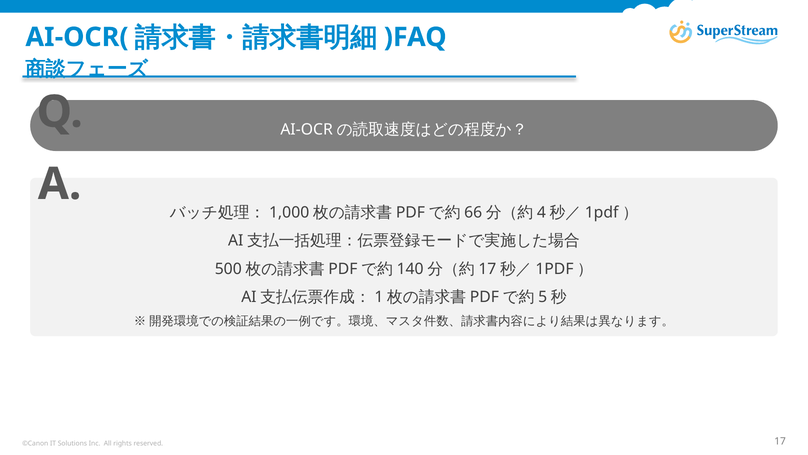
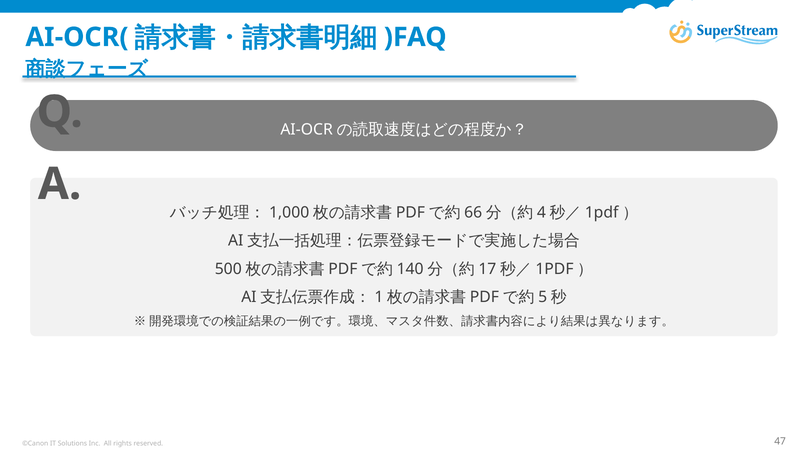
17: 17 -> 47 (780, 441)
